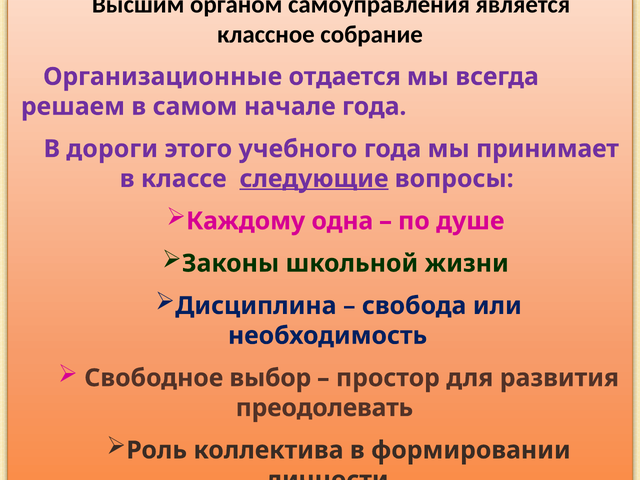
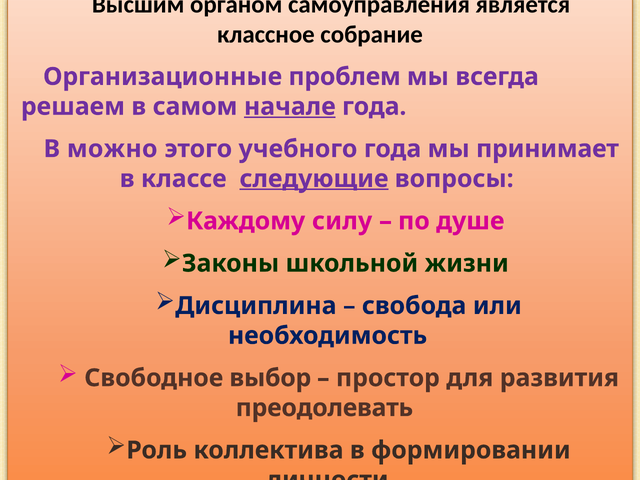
отдается: отдается -> проблем (345, 77)
начале underline: none -> present (290, 107)
дороги: дороги -> можно (112, 149)
одна: одна -> силу (342, 221)
